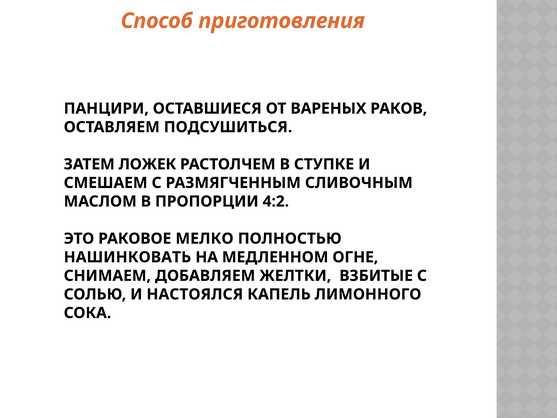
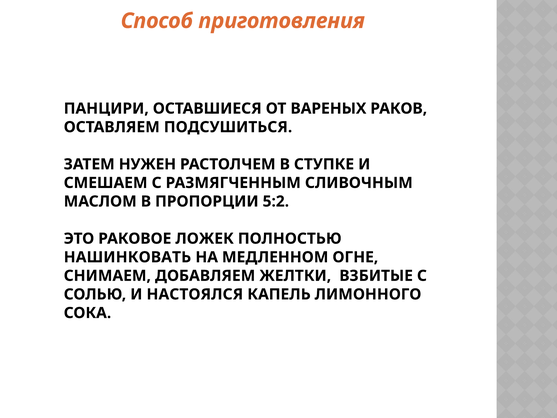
ЛОЖЕК: ЛОЖЕК -> НУЖЕН (147, 164)
4:2: 4:2 -> 5:2 (276, 201)
МЕЛКО: МЕЛКО -> ЛОЖЕК (205, 238)
